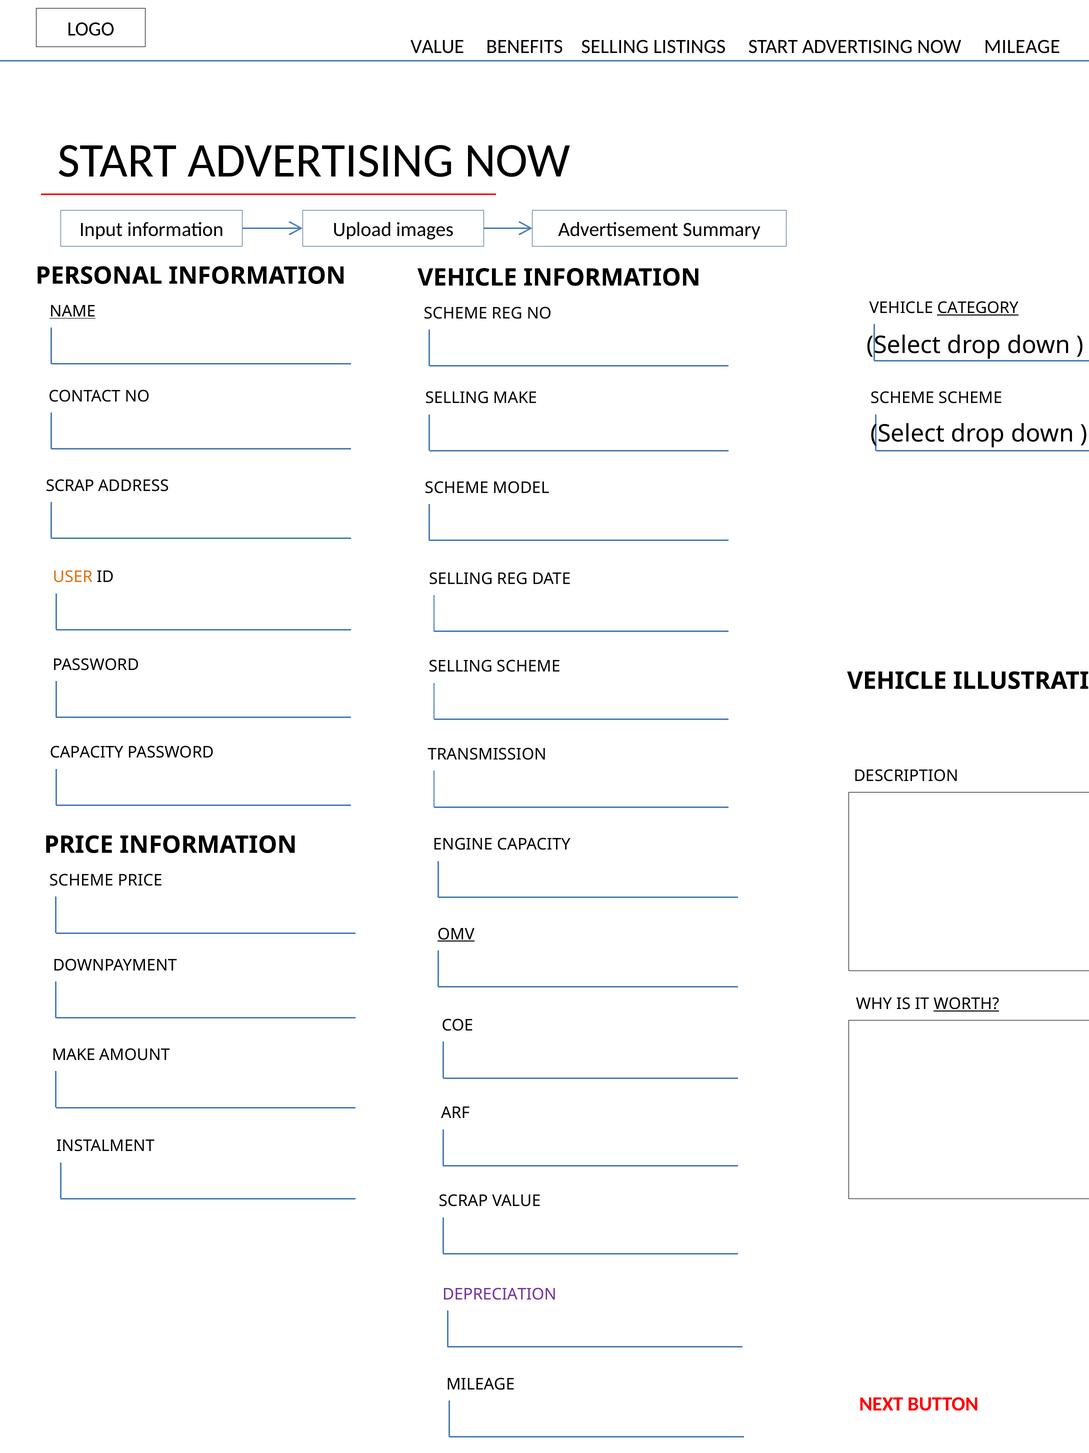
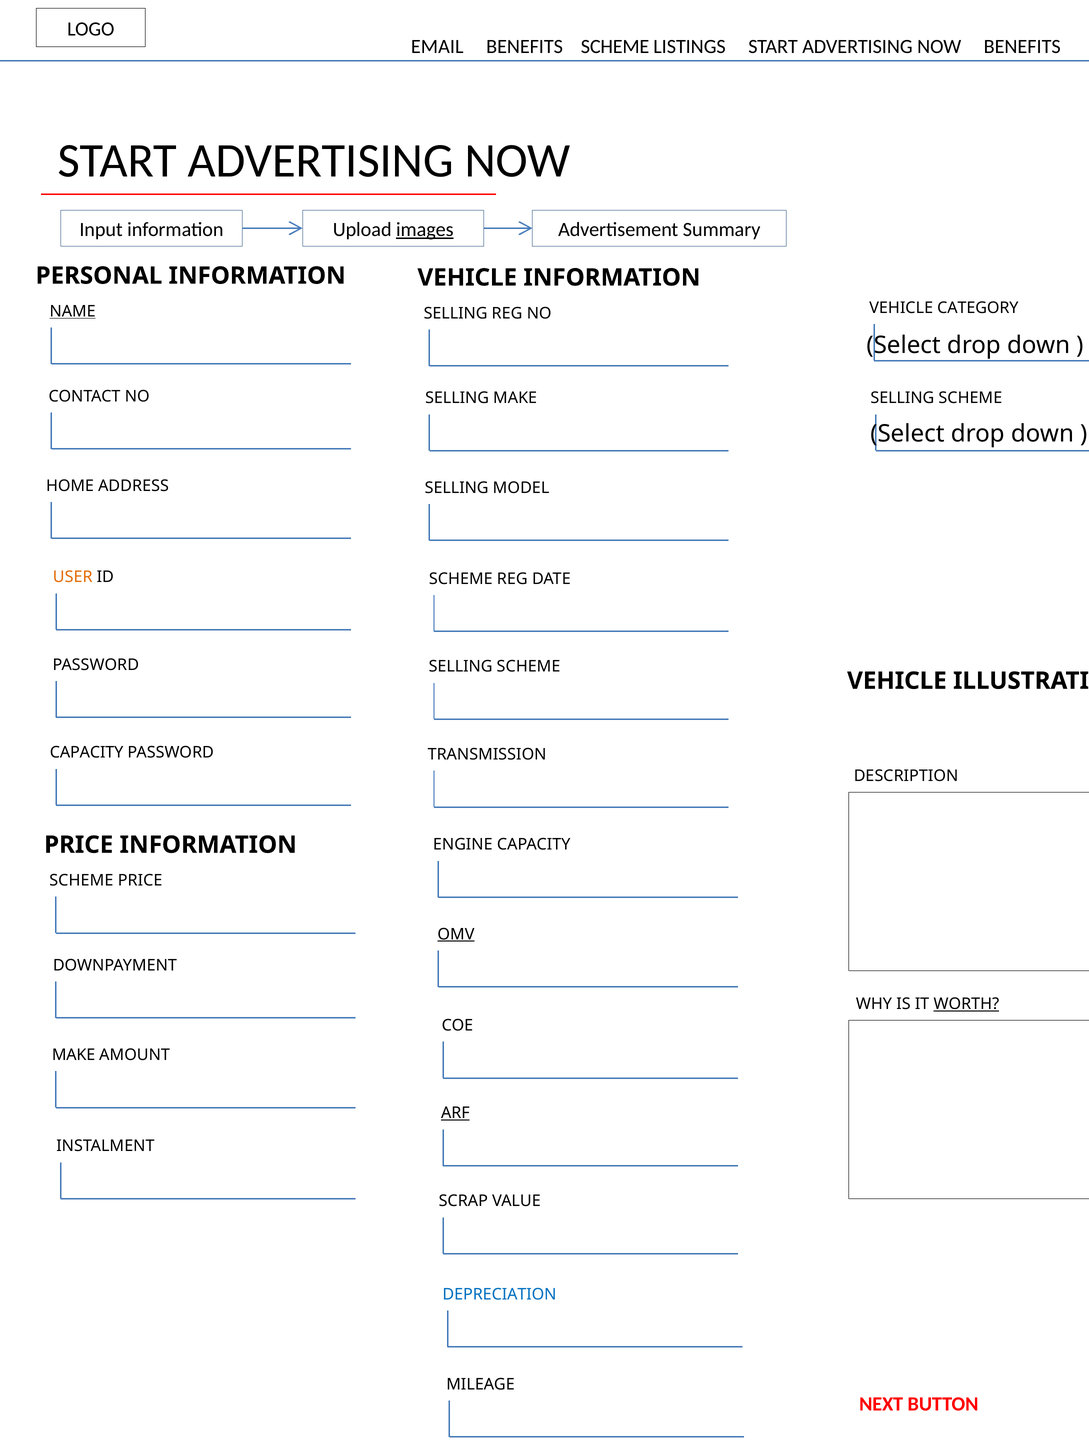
VALUE: VALUE -> EMAIL (437, 47)
BENEFITS SELLING: SELLING -> SCHEME (615, 47)
NOW MILEAGE: MILEAGE -> BENEFITS (1022, 47)
images underline: none -> present (425, 229)
CATEGORY underline: present -> none (978, 308)
SCHEME: SCHEME -> SELLING (456, 313)
SCHEME: SCHEME -> SELLING (902, 398)
SCRAP: SCRAP -> HOME (70, 486)
SCHEME: SCHEME -> SELLING (457, 487)
SELLING: SELLING -> SCHEME (461, 578)
ARF underline: none -> present (455, 1112)
DEPRECIATION colour: purple -> blue (499, 1293)
